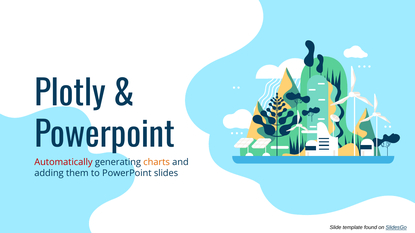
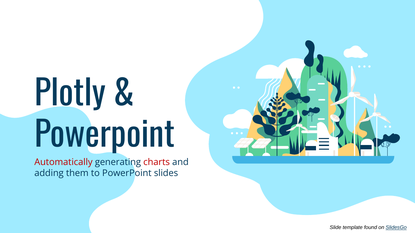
charts colour: orange -> red (157, 163)
